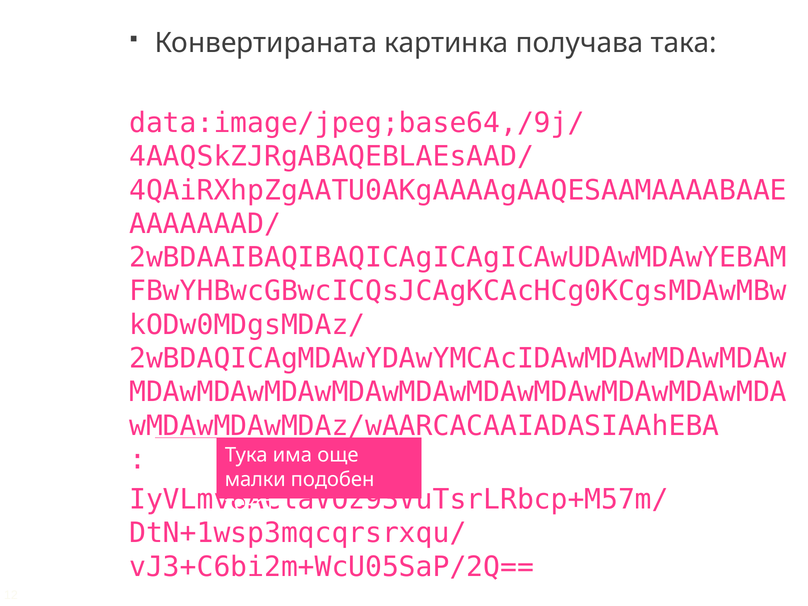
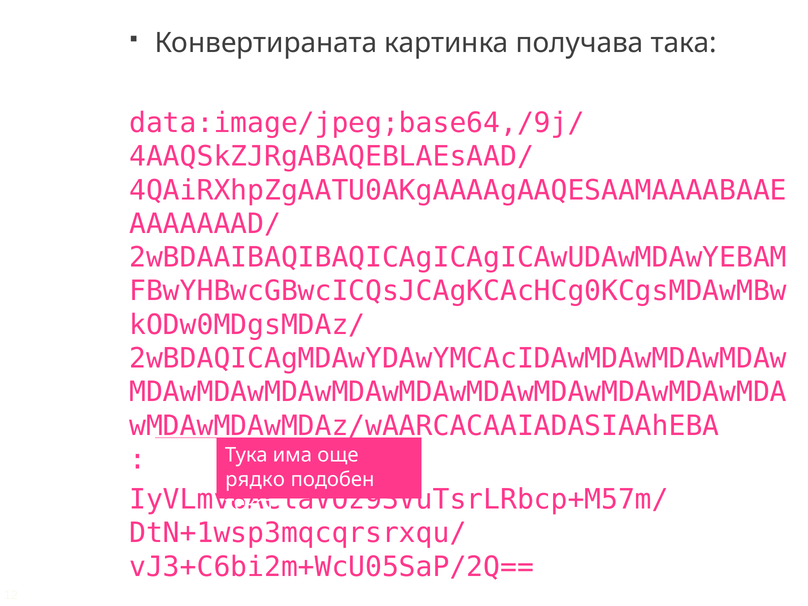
малки: малки -> рядко (255, 479)
